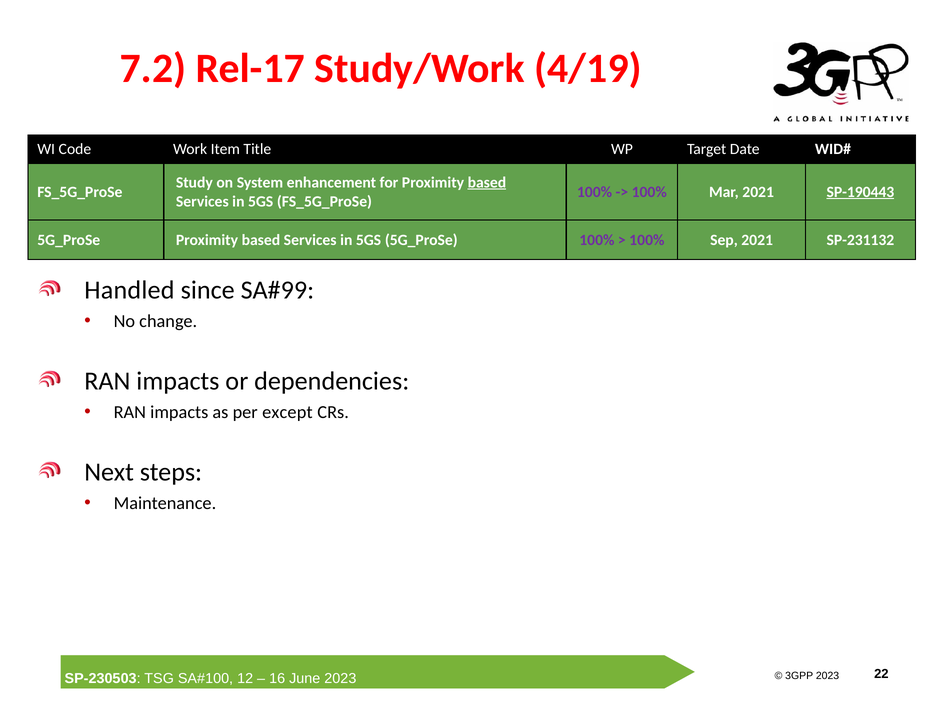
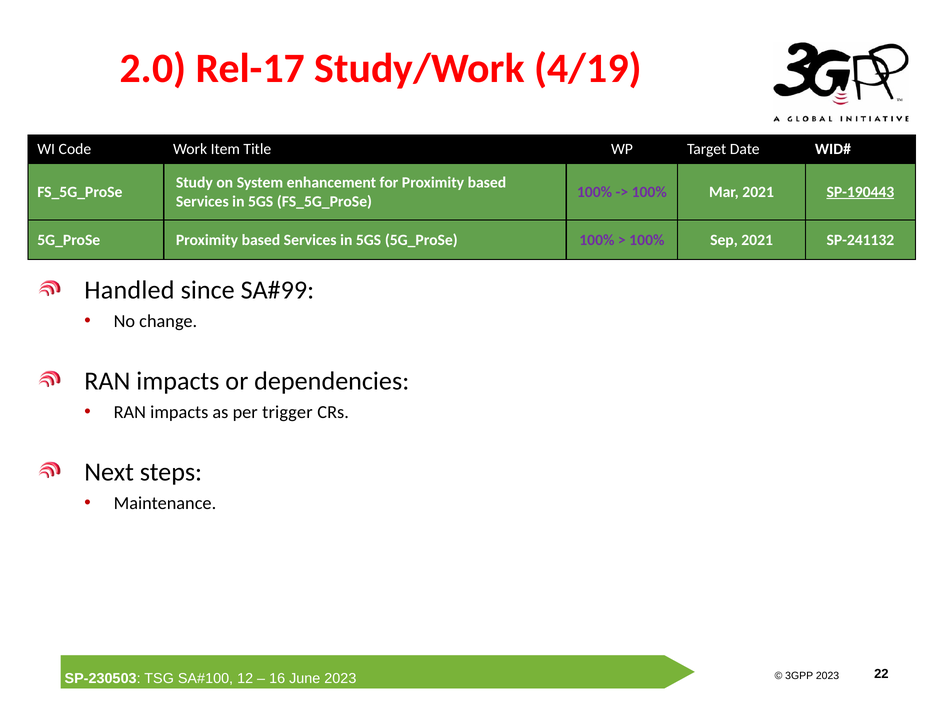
7.2: 7.2 -> 2.0 (153, 68)
based underline: present -> none (487, 182)
SP-231132: SP-231132 -> SP-241132 (860, 240)
except: except -> trigger (287, 412)
